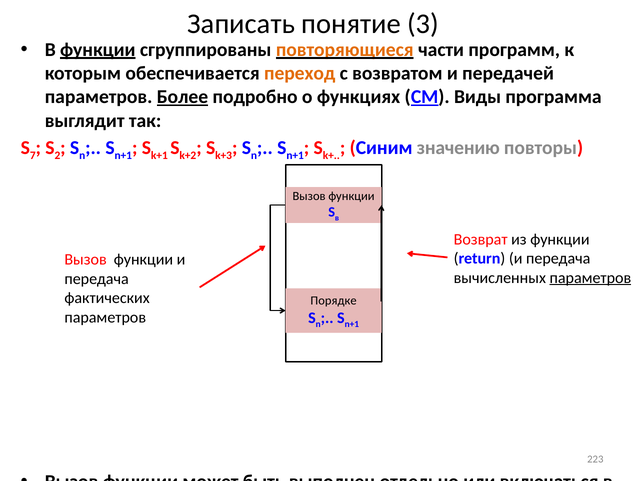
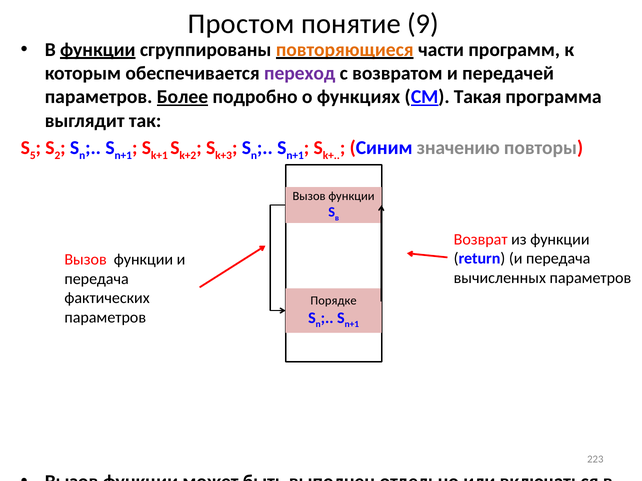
Записать: Записать -> Простом (241, 24)
3: 3 -> 9 (423, 24)
переход colour: orange -> purple (300, 73)
Виды: Виды -> Такая (478, 97)
7: 7 -> 5 (33, 156)
параметров underline: present -> none (590, 278)
